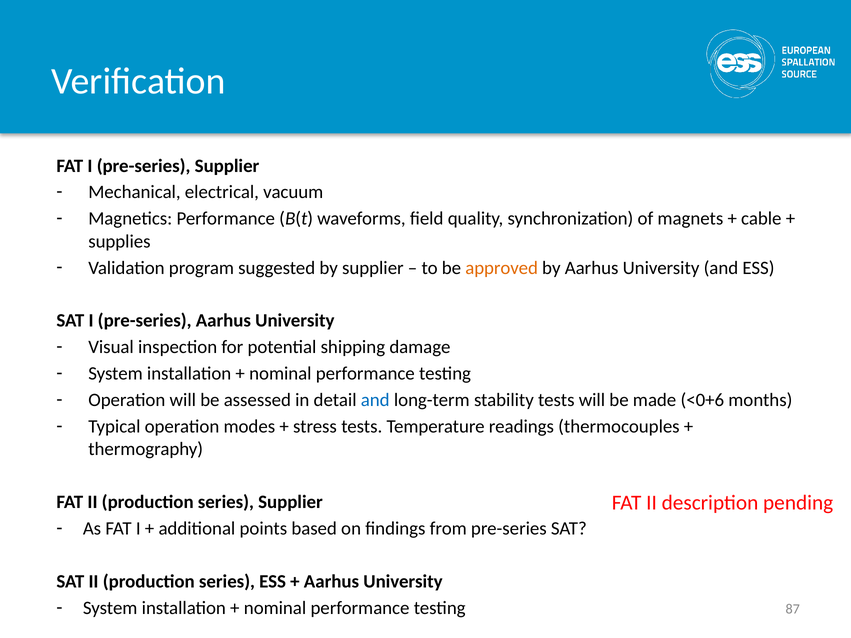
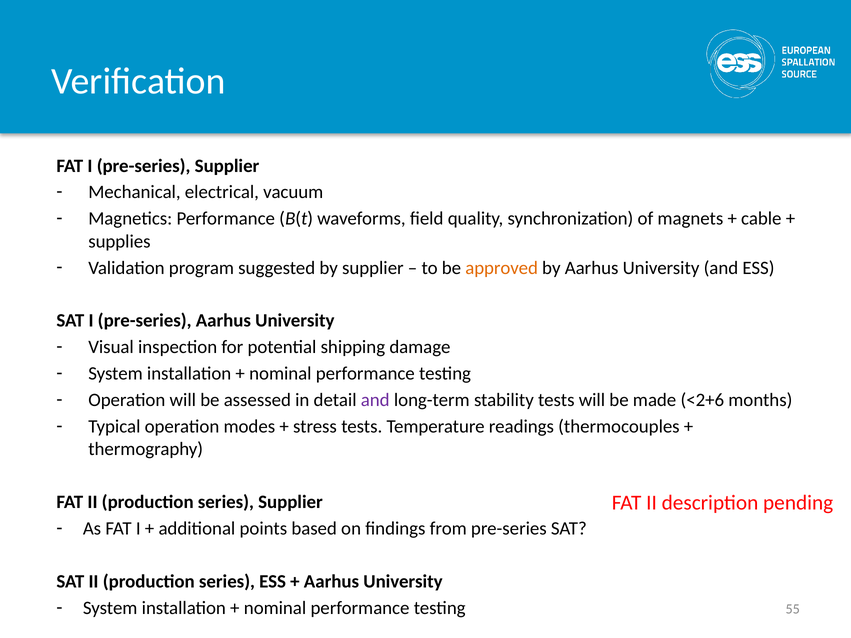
and colour: blue -> purple (375, 400)
<0+6: <0+6 -> <2+6 (702, 400)
87: 87 -> 55 (793, 609)
